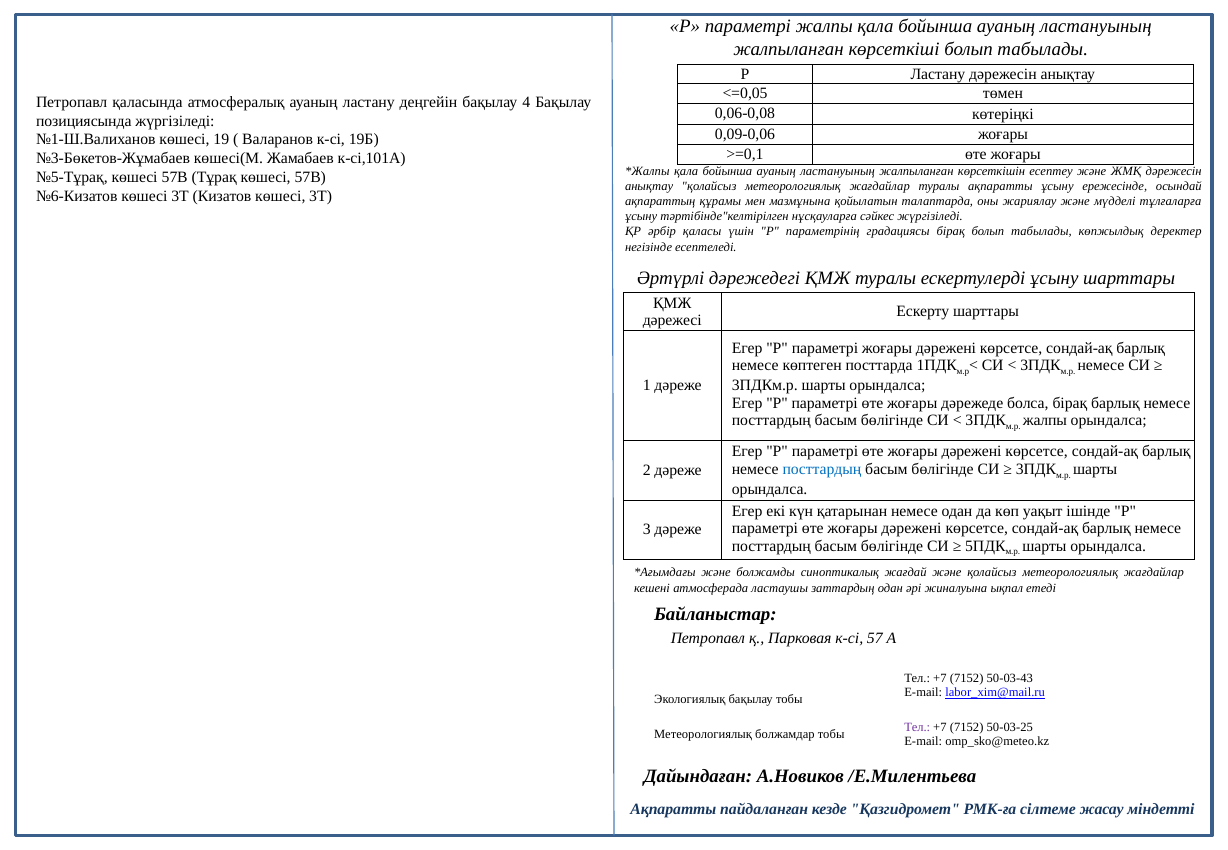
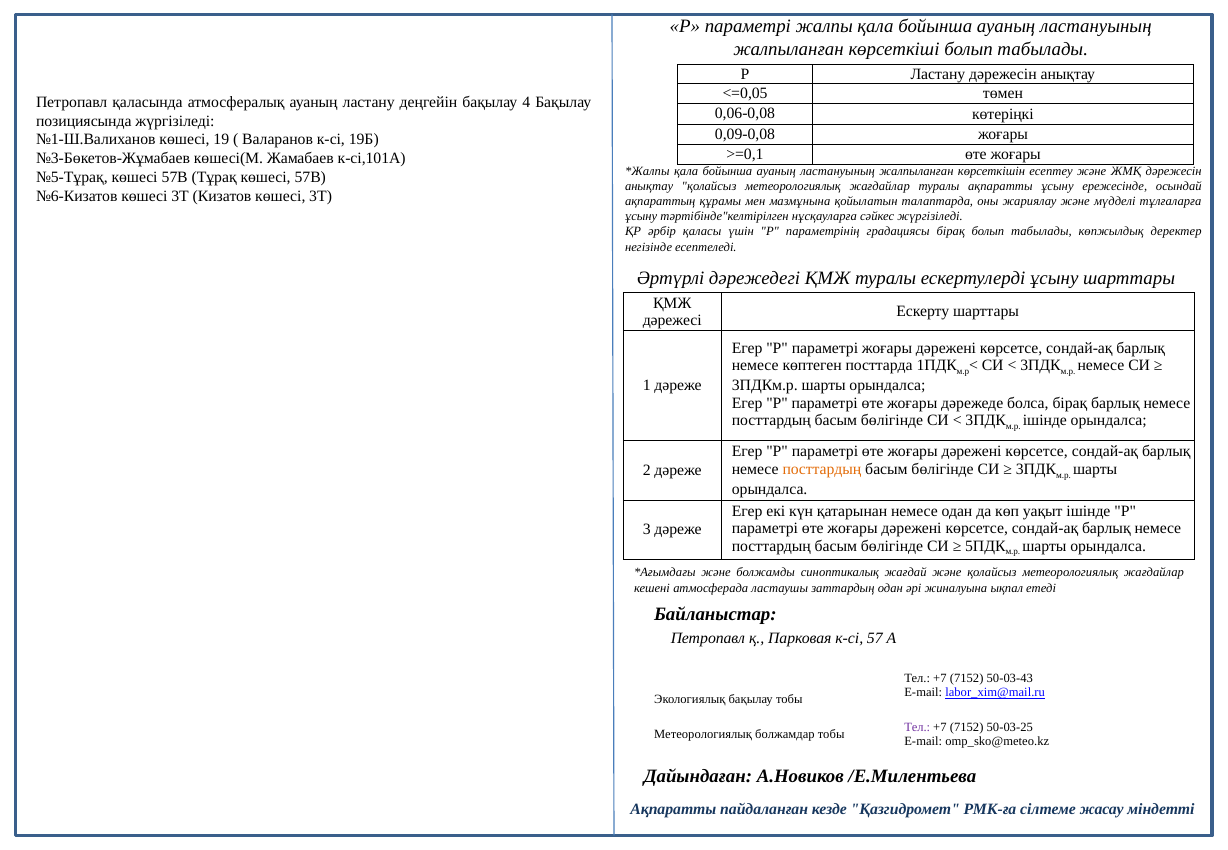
0,09-0,06: 0,09-0,06 -> 0,09-0,08 (745, 134)
жалпы: жалпы -> ішінде (1045, 420)
посттардың colour: blue -> orange (822, 469)
